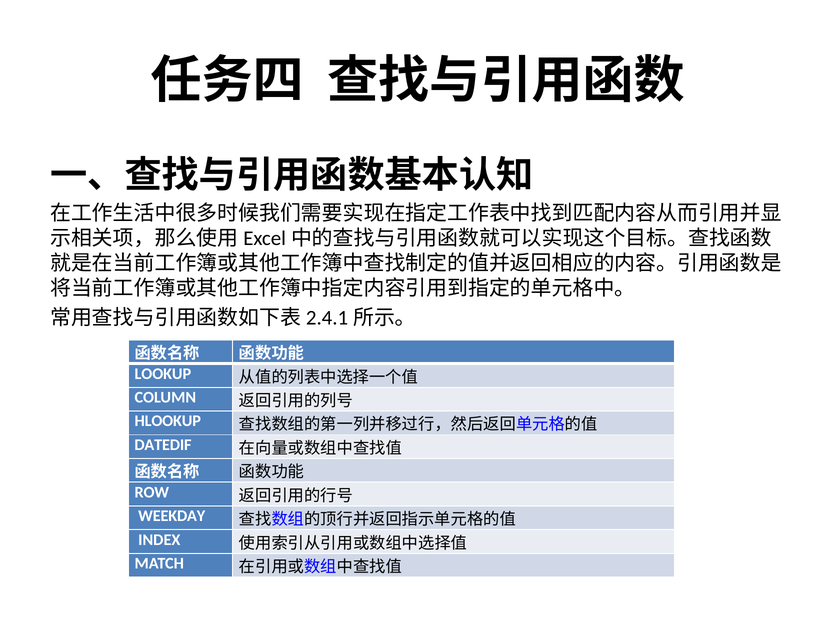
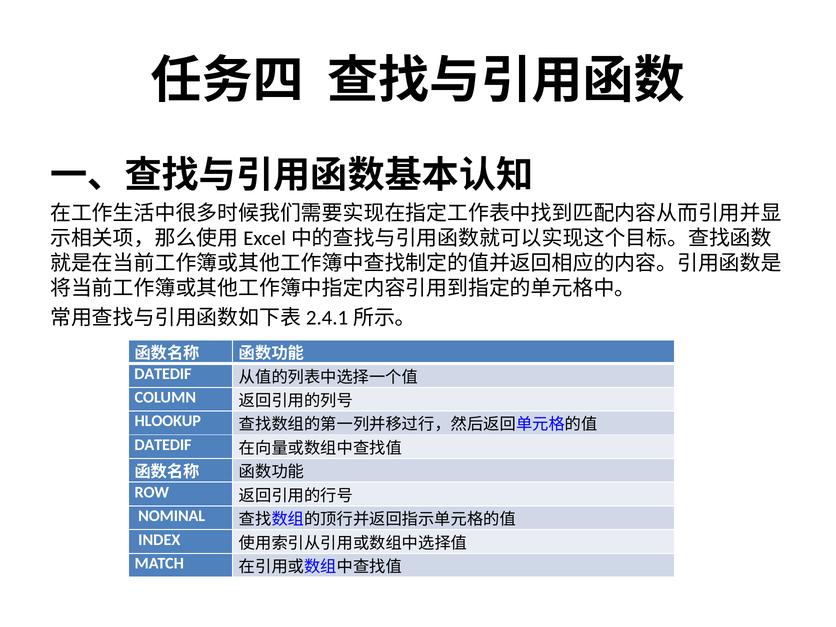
LOOKUP: LOOKUP -> DATEDIF (163, 374)
WEEKDAY: WEEKDAY -> NOMINAL (172, 516)
